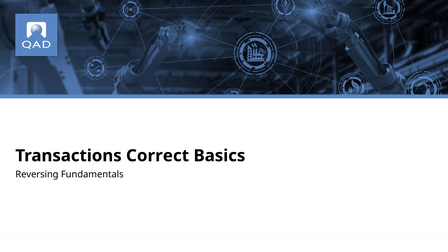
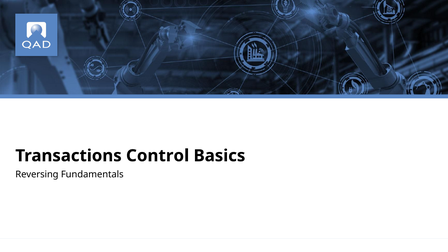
Correct: Correct -> Control (158, 156)
